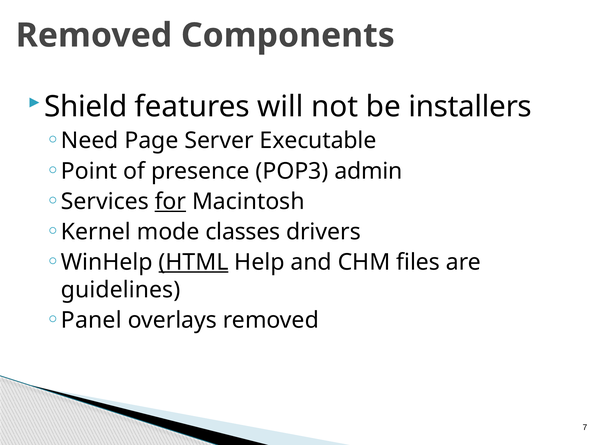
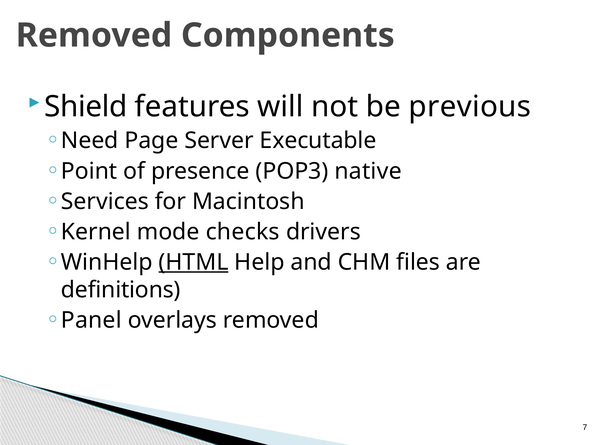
installers: installers -> previous (470, 107)
admin: admin -> native (368, 171)
for underline: present -> none (170, 201)
classes: classes -> checks (243, 232)
guidelines: guidelines -> definitions (121, 290)
